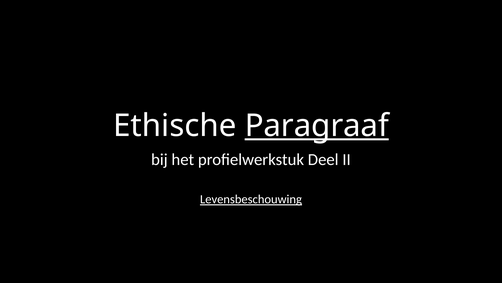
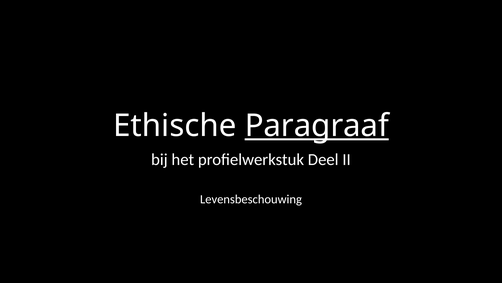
Levensbeschouwing underline: present -> none (251, 199)
